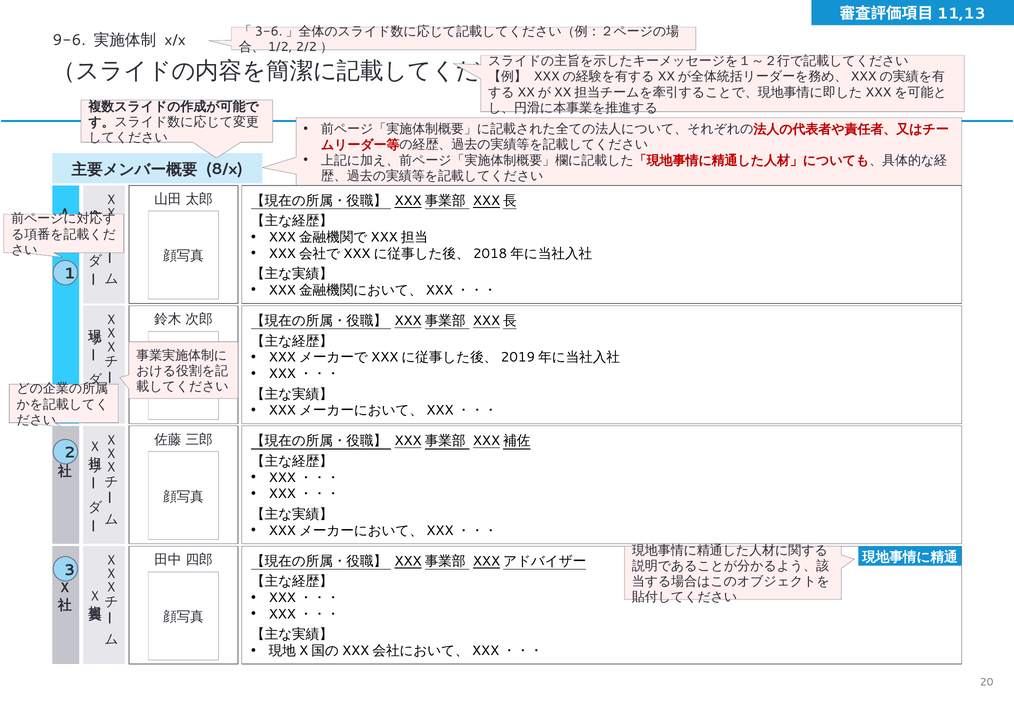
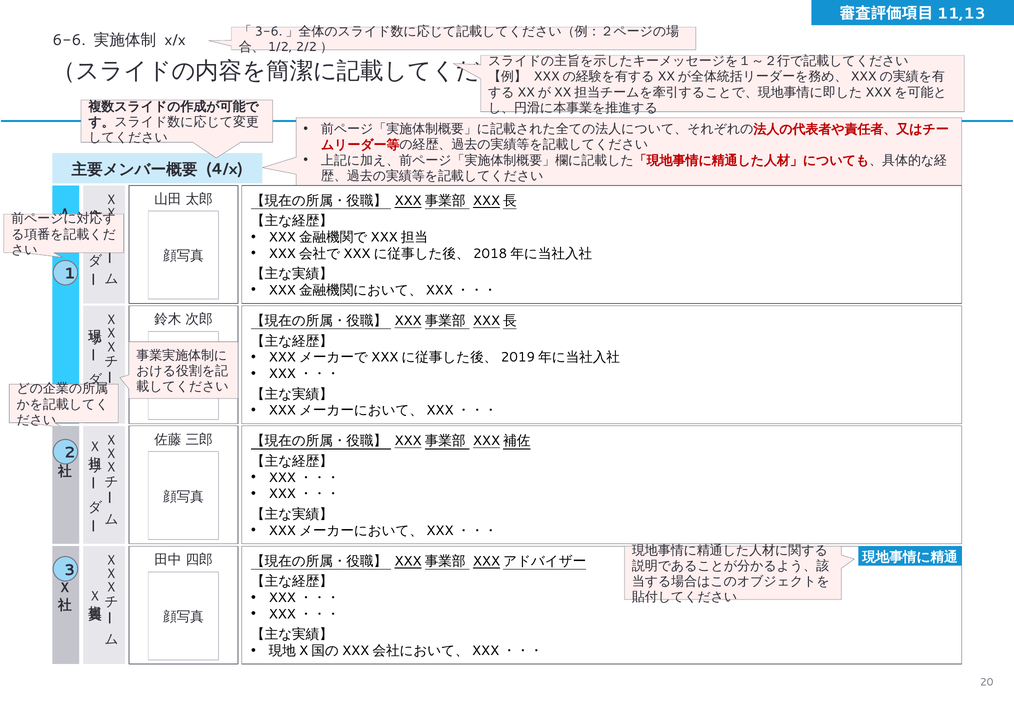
9-6: 9-6 -> 6-6 (69, 40)
8/x: 8/x -> 4/x (224, 169)
